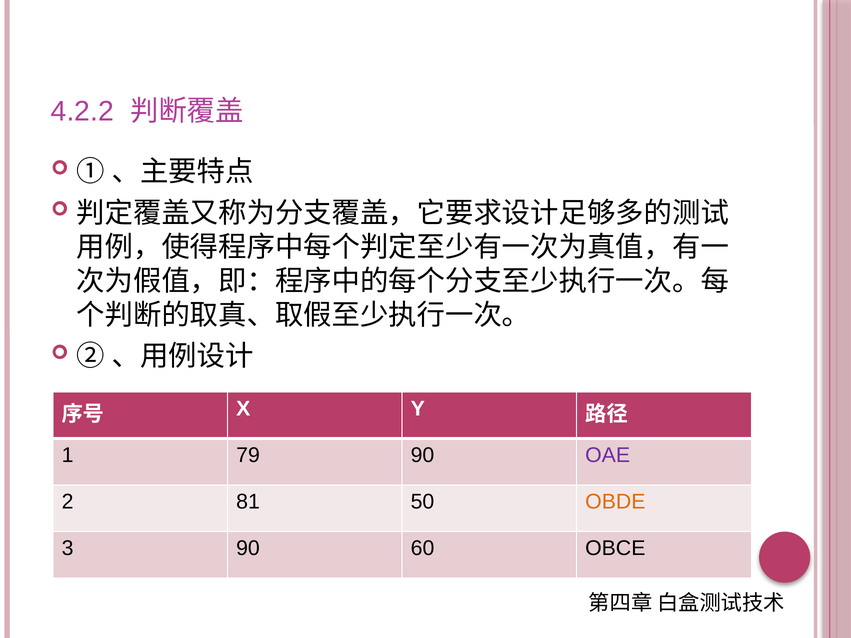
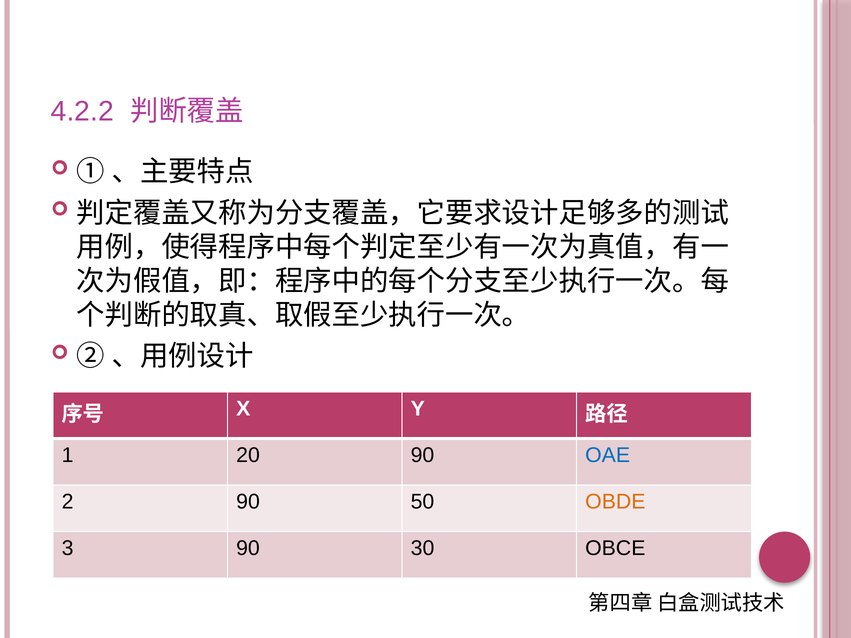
79: 79 -> 20 (248, 455)
OAE colour: purple -> blue (608, 455)
2 81: 81 -> 90 (248, 502)
60: 60 -> 30 (423, 548)
